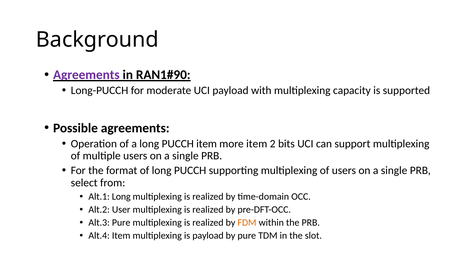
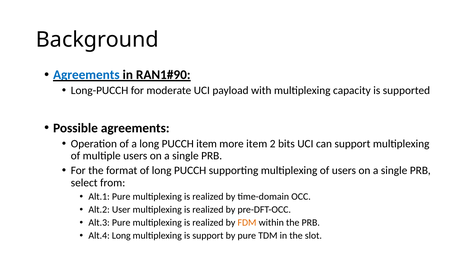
Agreements colour: purple -> blue (86, 75)
Alt.1 Long: Long -> Pure (121, 197)
Alt.4 Item: Item -> Long (121, 236)
is payload: payload -> support (208, 236)
